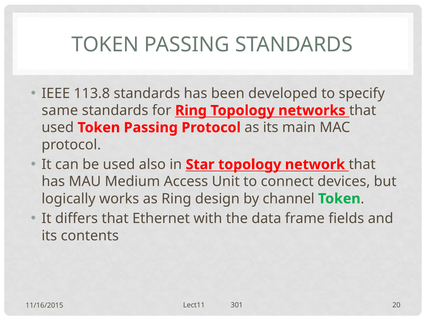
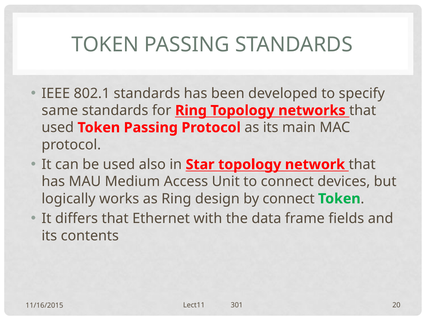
113.8: 113.8 -> 802.1 (92, 93)
by channel: channel -> connect (289, 198)
